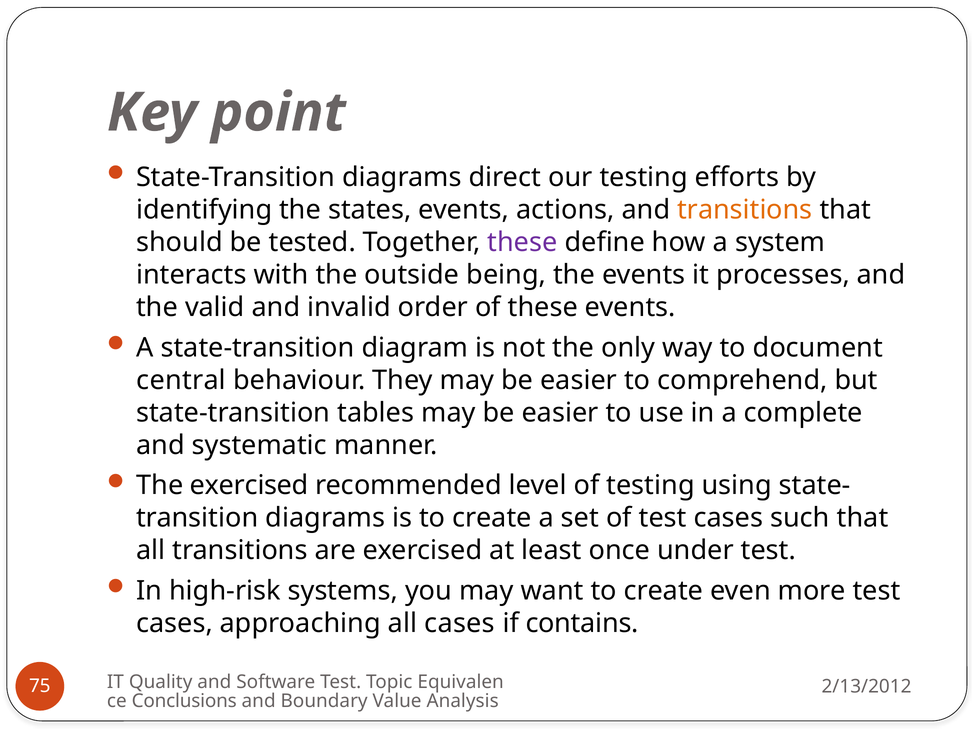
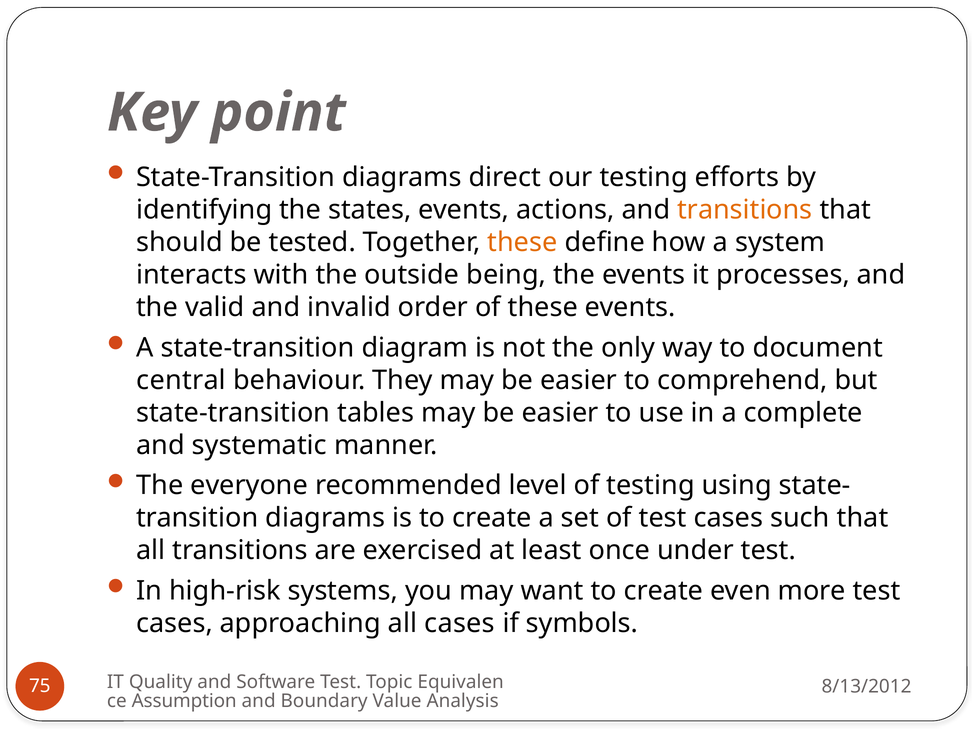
these colour: purple -> orange (522, 242)
The exercised: exercised -> everyone (249, 485)
contains: contains -> symbols (582, 623)
2/13/2012: 2/13/2012 -> 8/13/2012 (867, 686)
Conclusions: Conclusions -> Assumption (184, 701)
